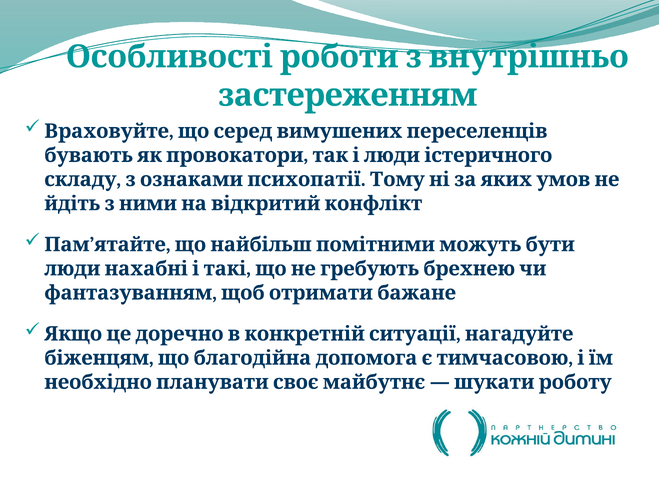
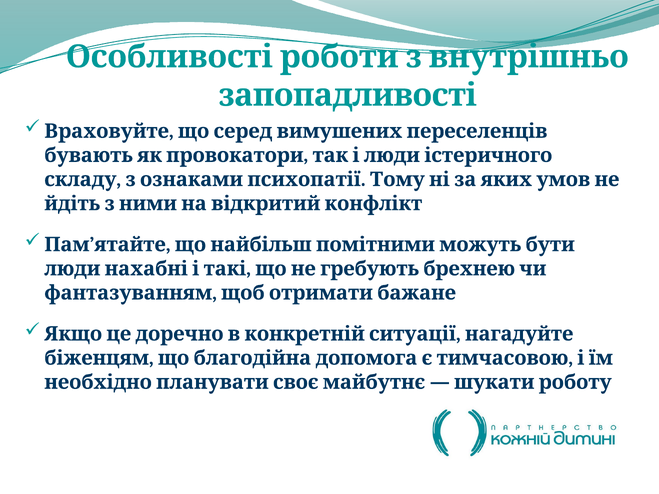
застереженням: застереженням -> запопадливості (348, 95)
